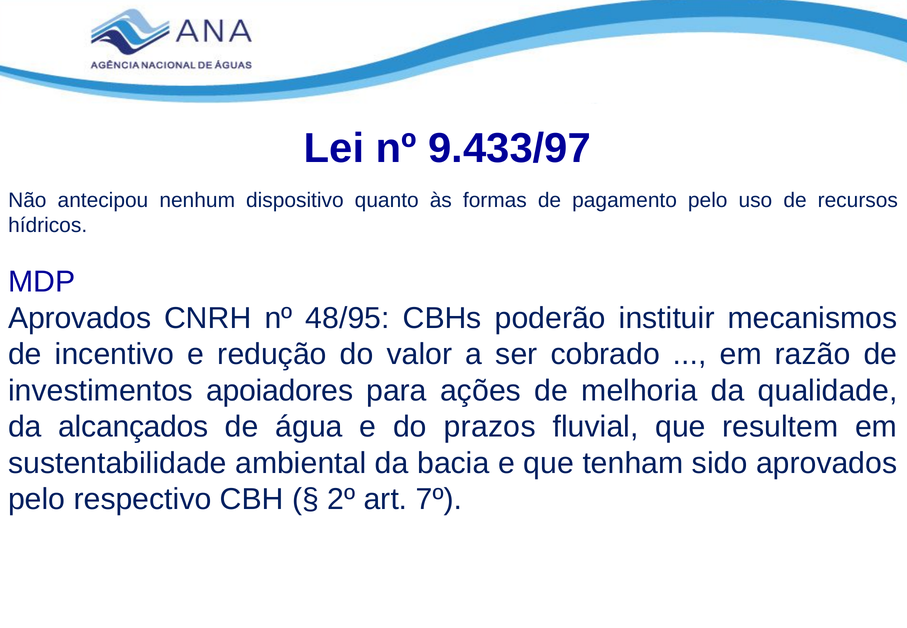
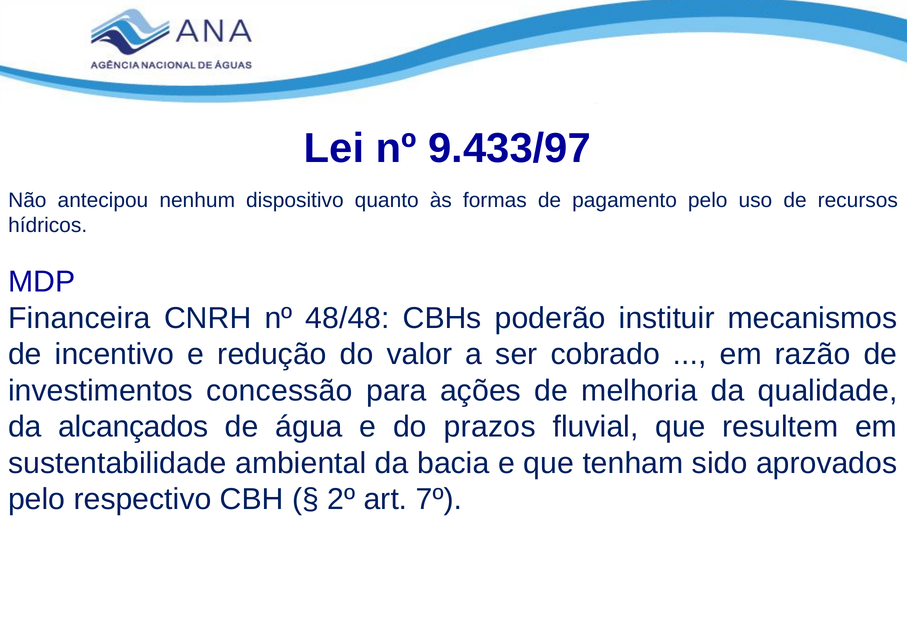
Aprovados: Aprovados -> Financeira (80, 318)
48/95: 48/95 -> 48/48 (348, 318)
apoiadores: apoiadores -> concessão (279, 391)
